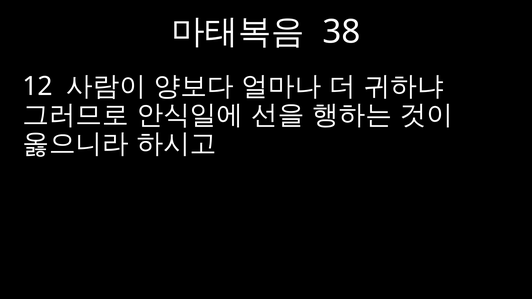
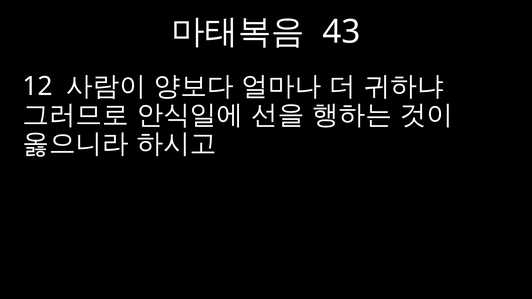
38: 38 -> 43 (341, 32)
